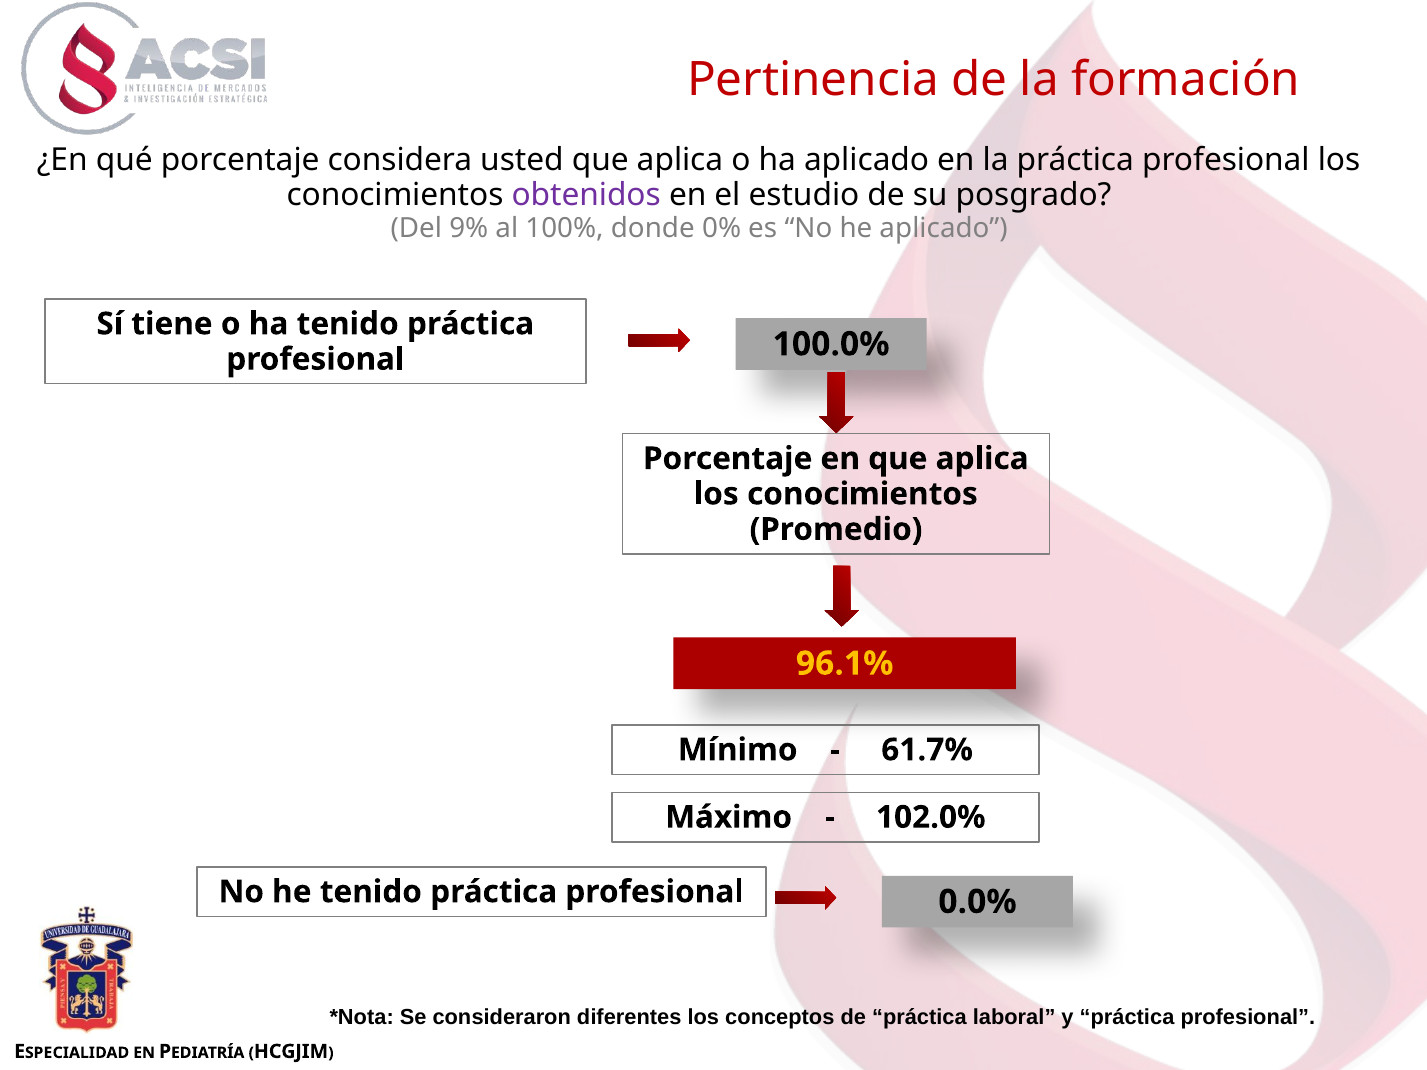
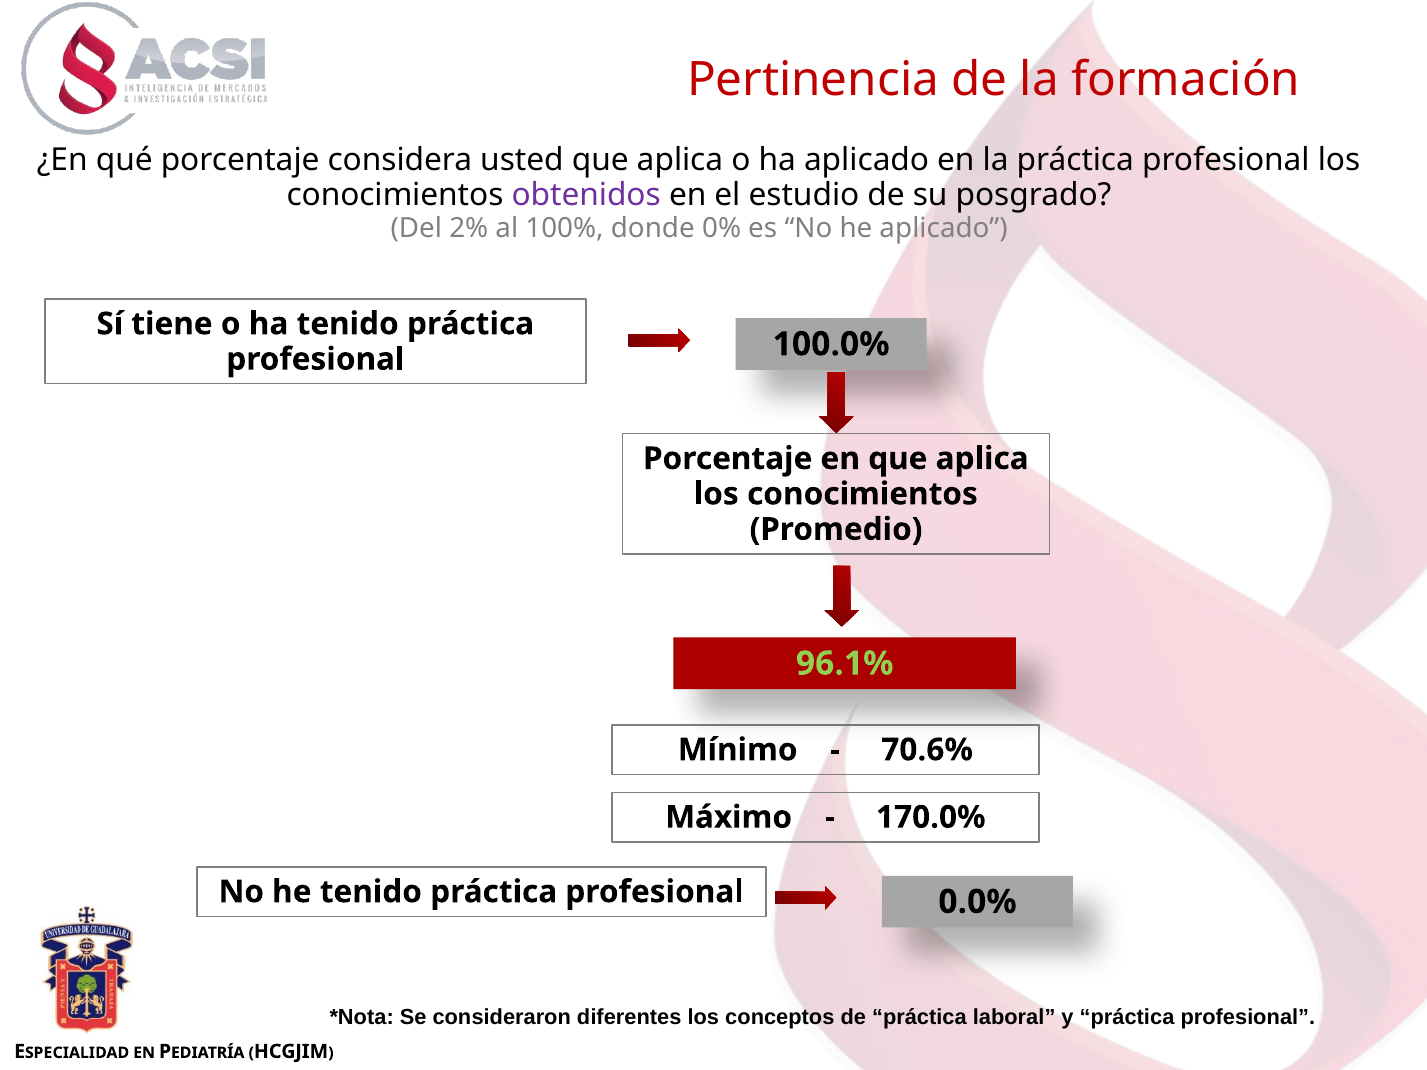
9%: 9% -> 2% (469, 228)
96.1% colour: yellow -> light green (845, 664)
61.7%: 61.7% -> 70.6% (927, 750)
102.0%: 102.0% -> 170.0% (931, 817)
